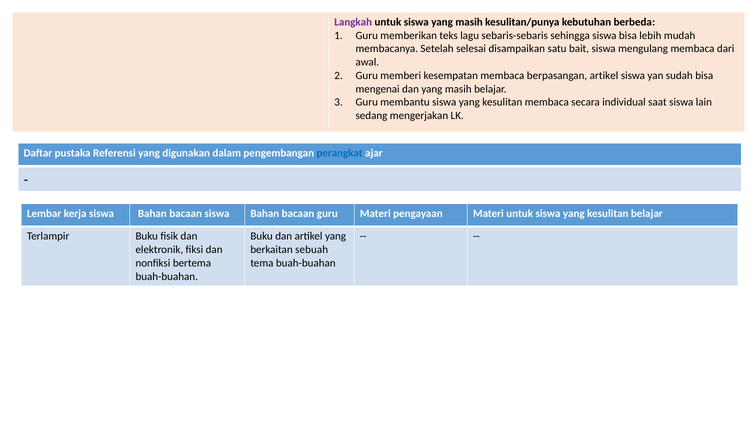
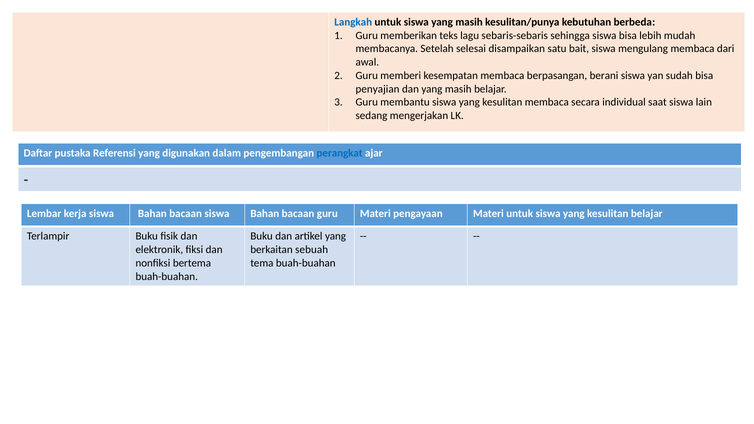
Langkah colour: purple -> blue (353, 22)
berpasangan artikel: artikel -> berani (604, 76)
mengenai: mengenai -> penyajian (378, 89)
